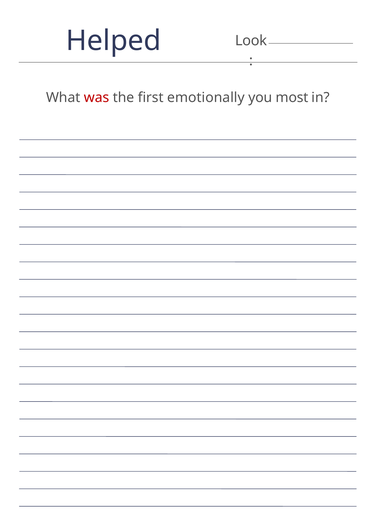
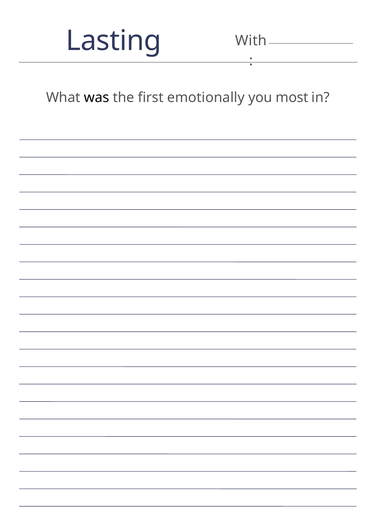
Helped: Helped -> Lasting (114, 41)
Look: Look -> With (251, 41)
was colour: red -> black (97, 98)
